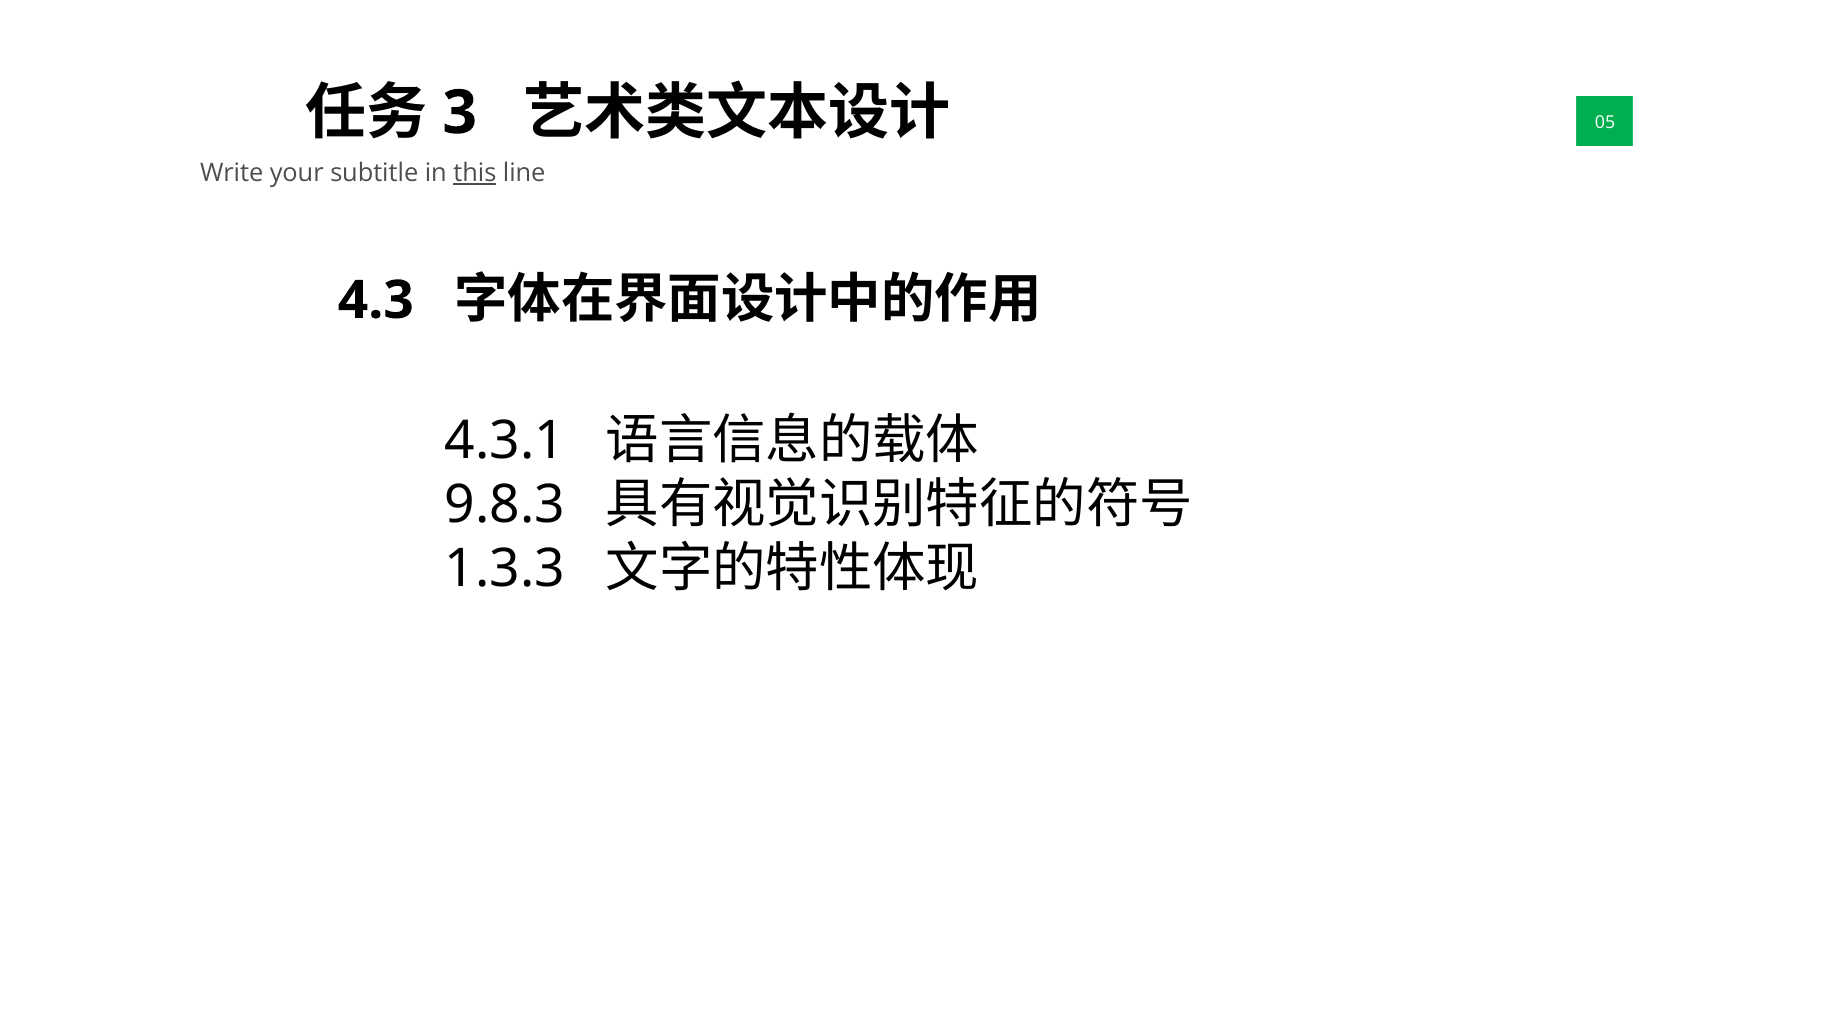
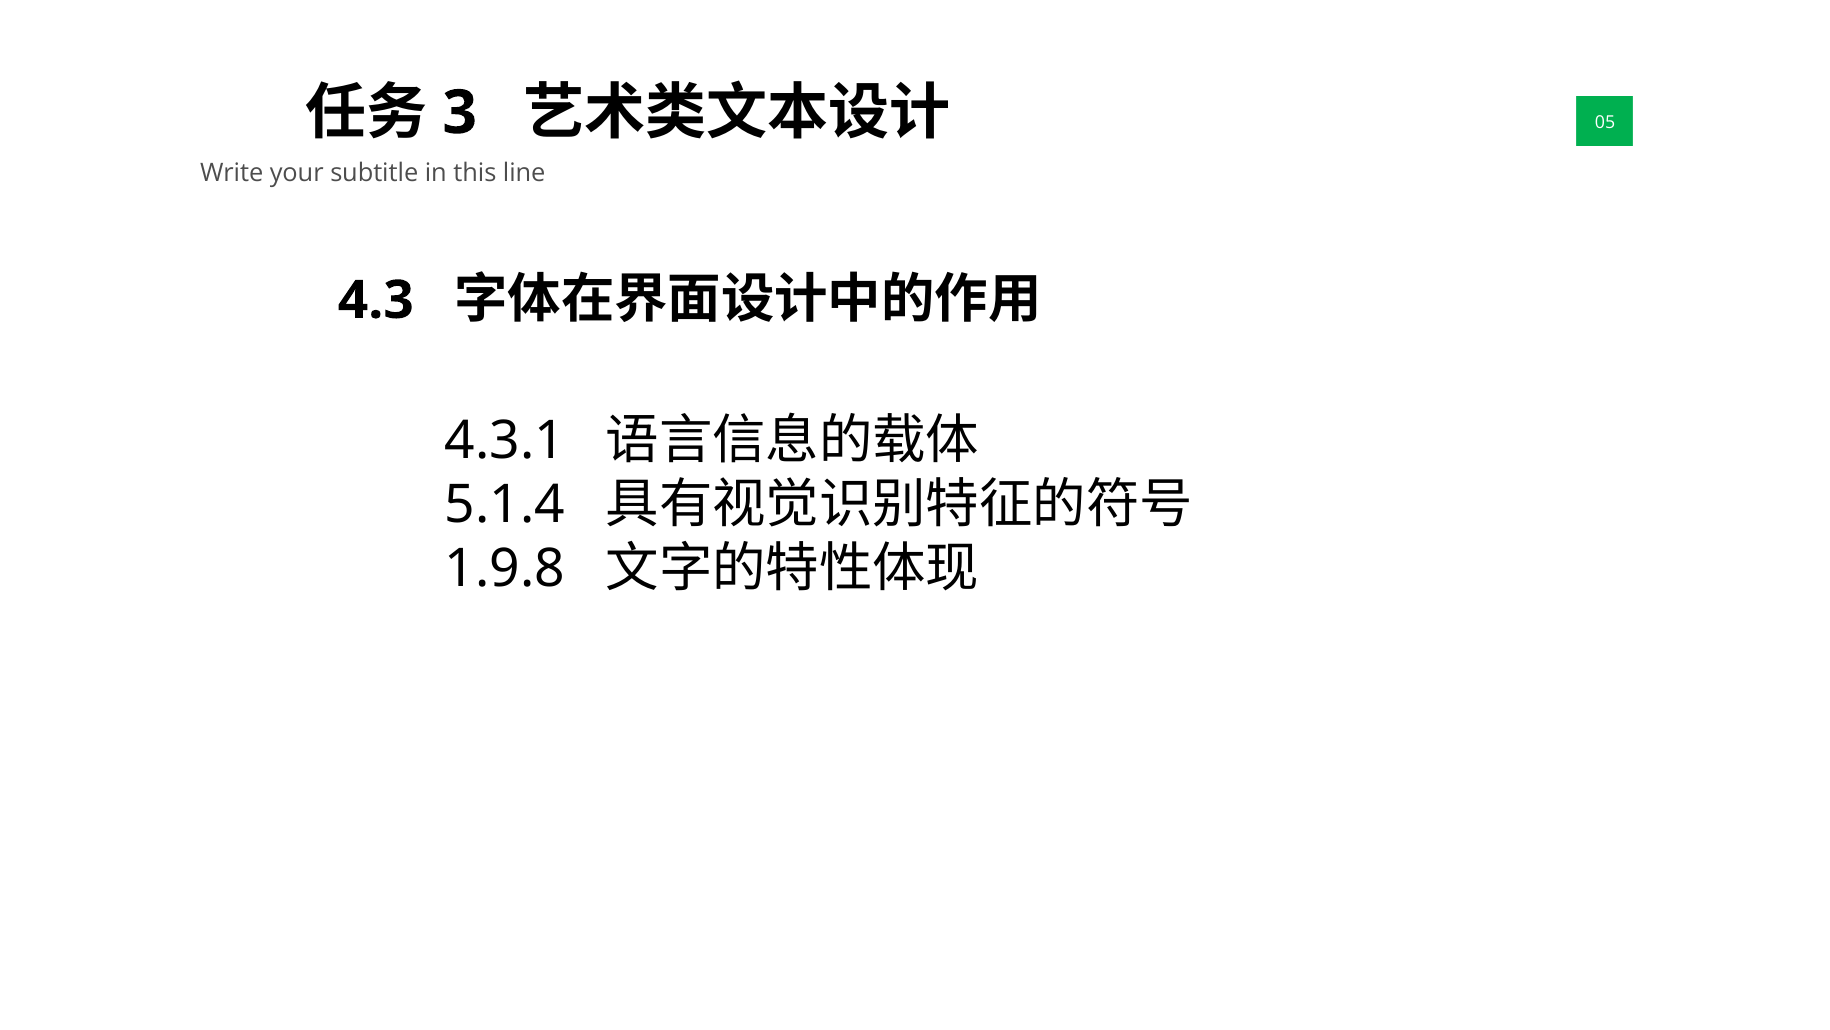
this underline: present -> none (475, 173)
9.8.3: 9.8.3 -> 5.1.4 (505, 505)
1.3.3: 1.3.3 -> 1.9.8 (505, 569)
